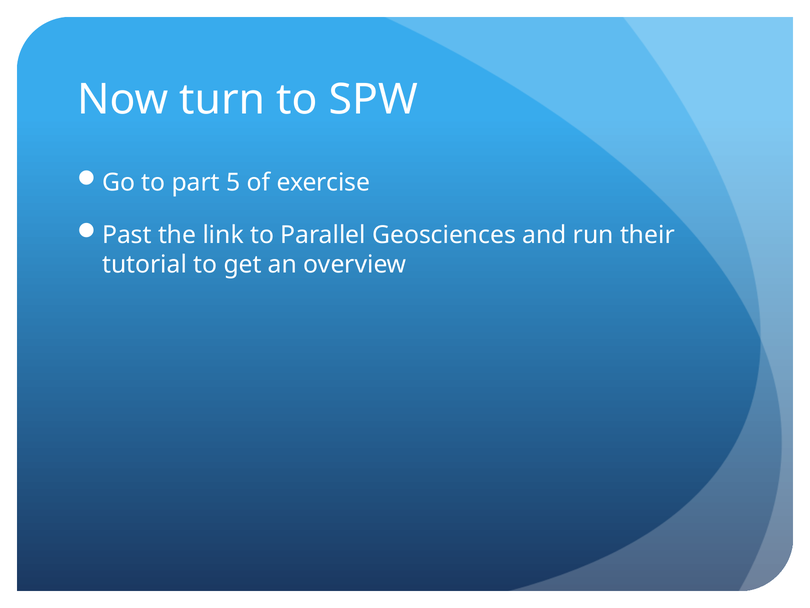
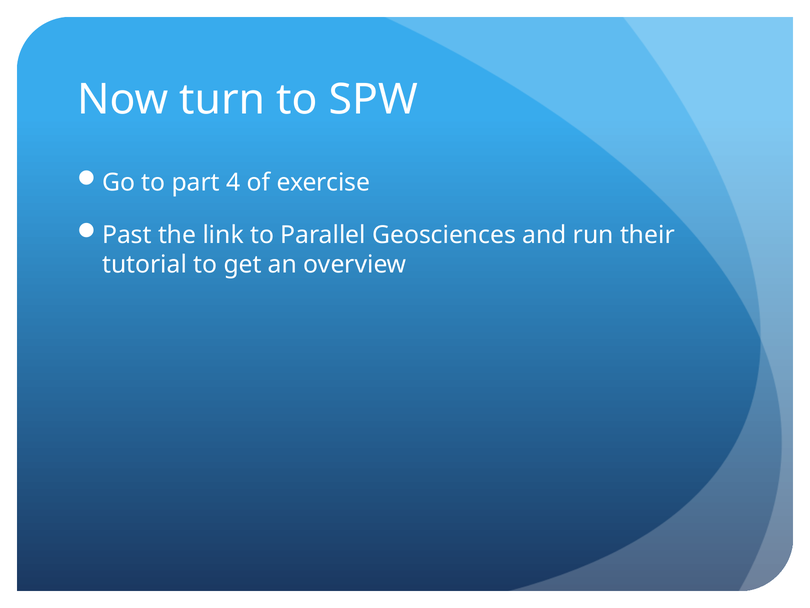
5: 5 -> 4 (233, 183)
